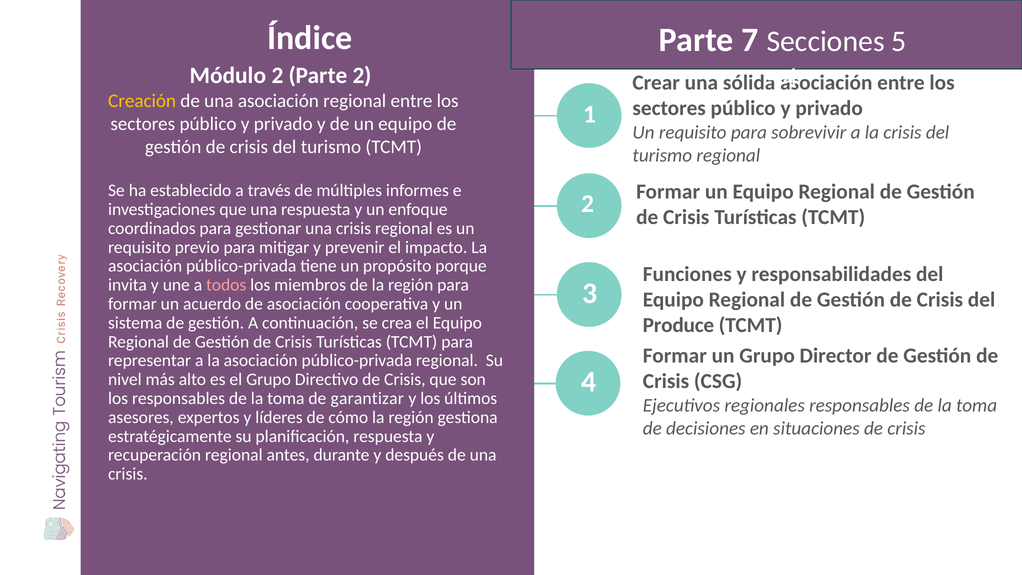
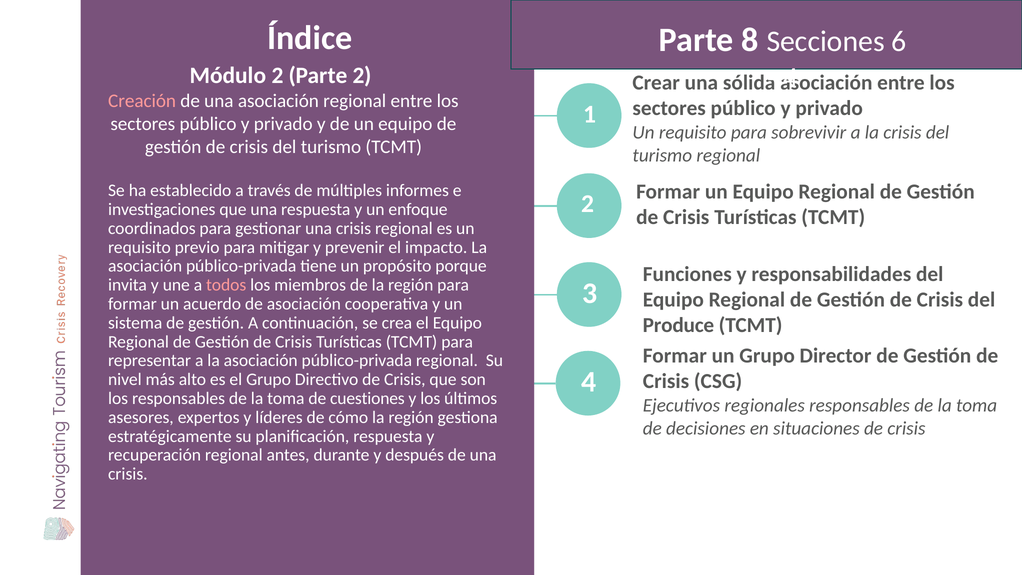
7: 7 -> 8 (750, 40)
5: 5 -> 6 (899, 41)
Creación colour: yellow -> pink (142, 101)
garantizar: garantizar -> cuestiones (367, 398)
